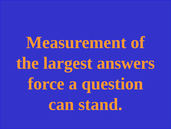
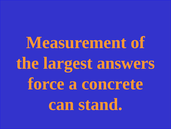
question: question -> concrete (112, 83)
